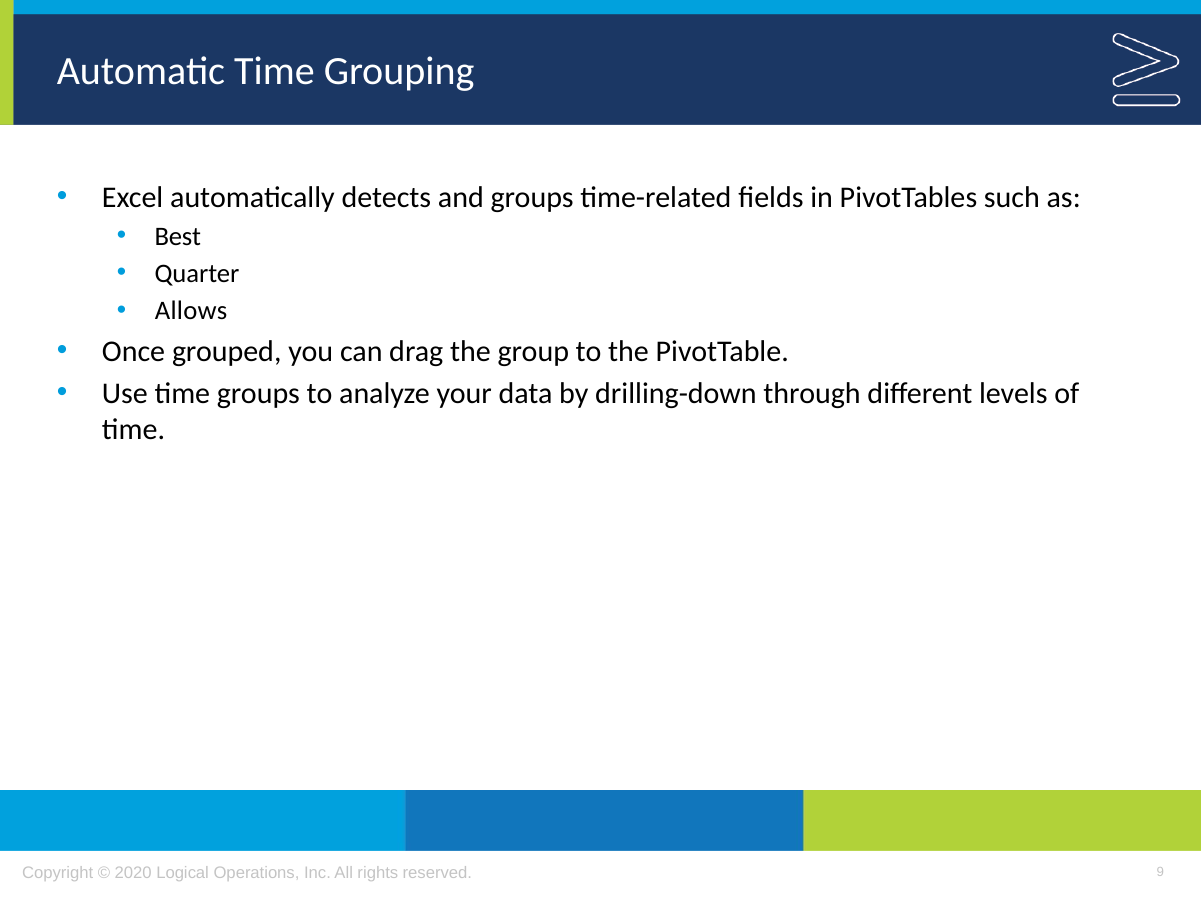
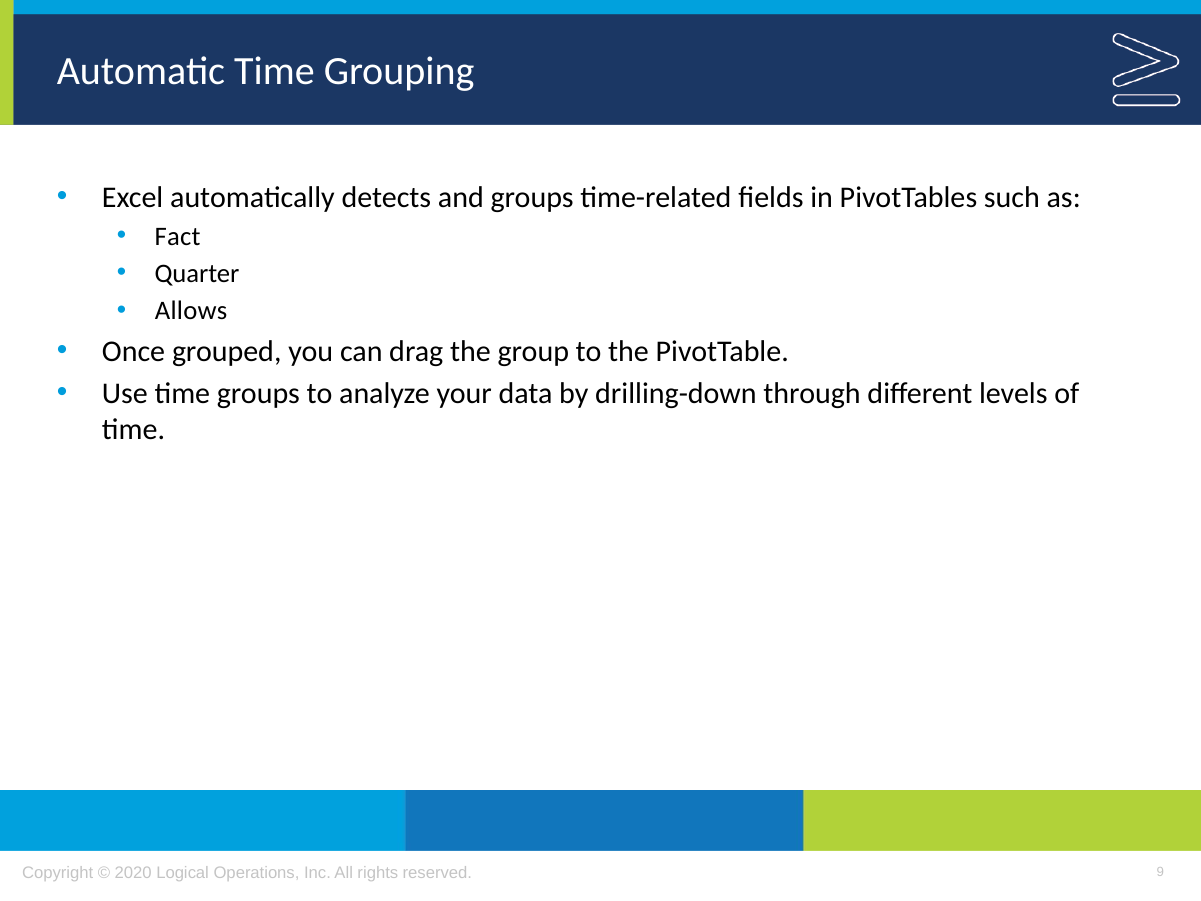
Best: Best -> Fact (178, 236)
